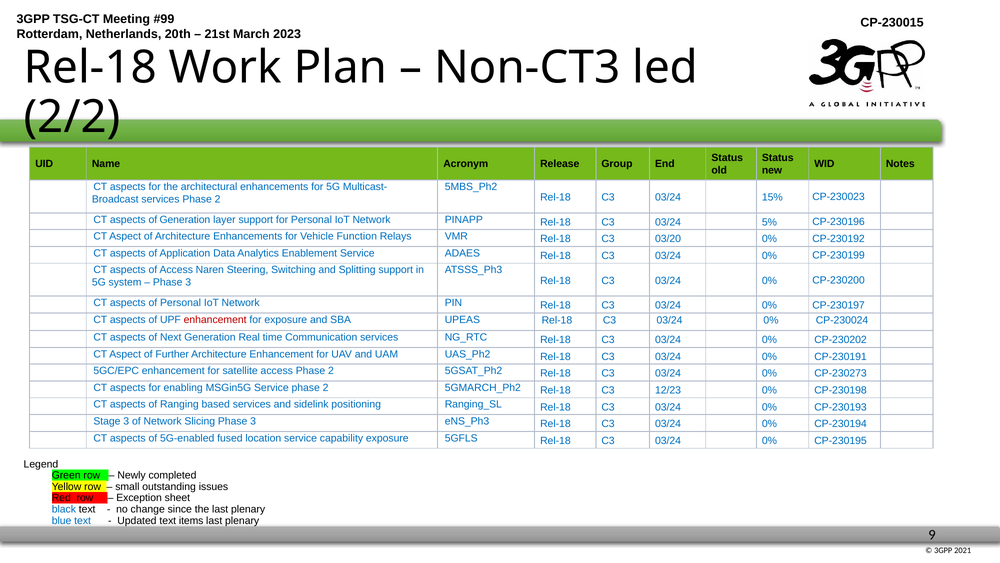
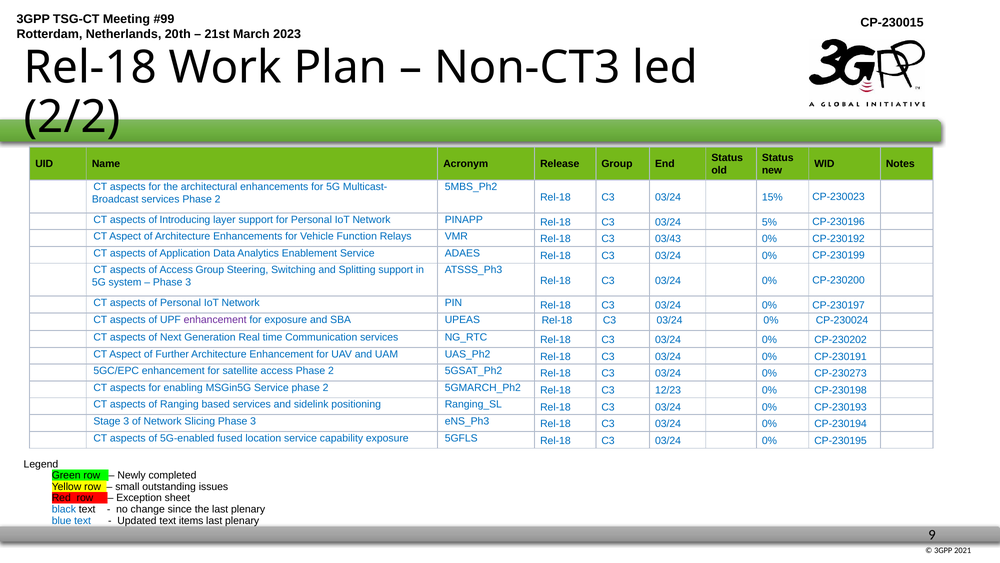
of Generation: Generation -> Introducing (185, 219)
03/20: 03/20 -> 03/43 (668, 239)
Access Naren: Naren -> Group (210, 270)
enhancement colour: red -> purple (215, 319)
